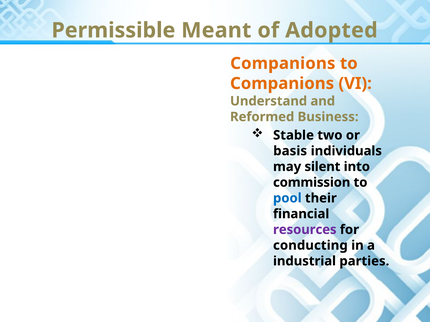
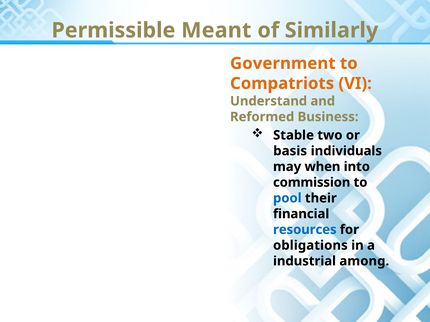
Adopted: Adopted -> Similarly (332, 30)
Companions: Companions -> Government (283, 64)
Companions: Companions -> Compatriots (282, 84)
silent: silent -> when (322, 167)
resources colour: purple -> blue (305, 230)
conducting: conducting -> obligations (310, 246)
parties: parties -> among (364, 261)
